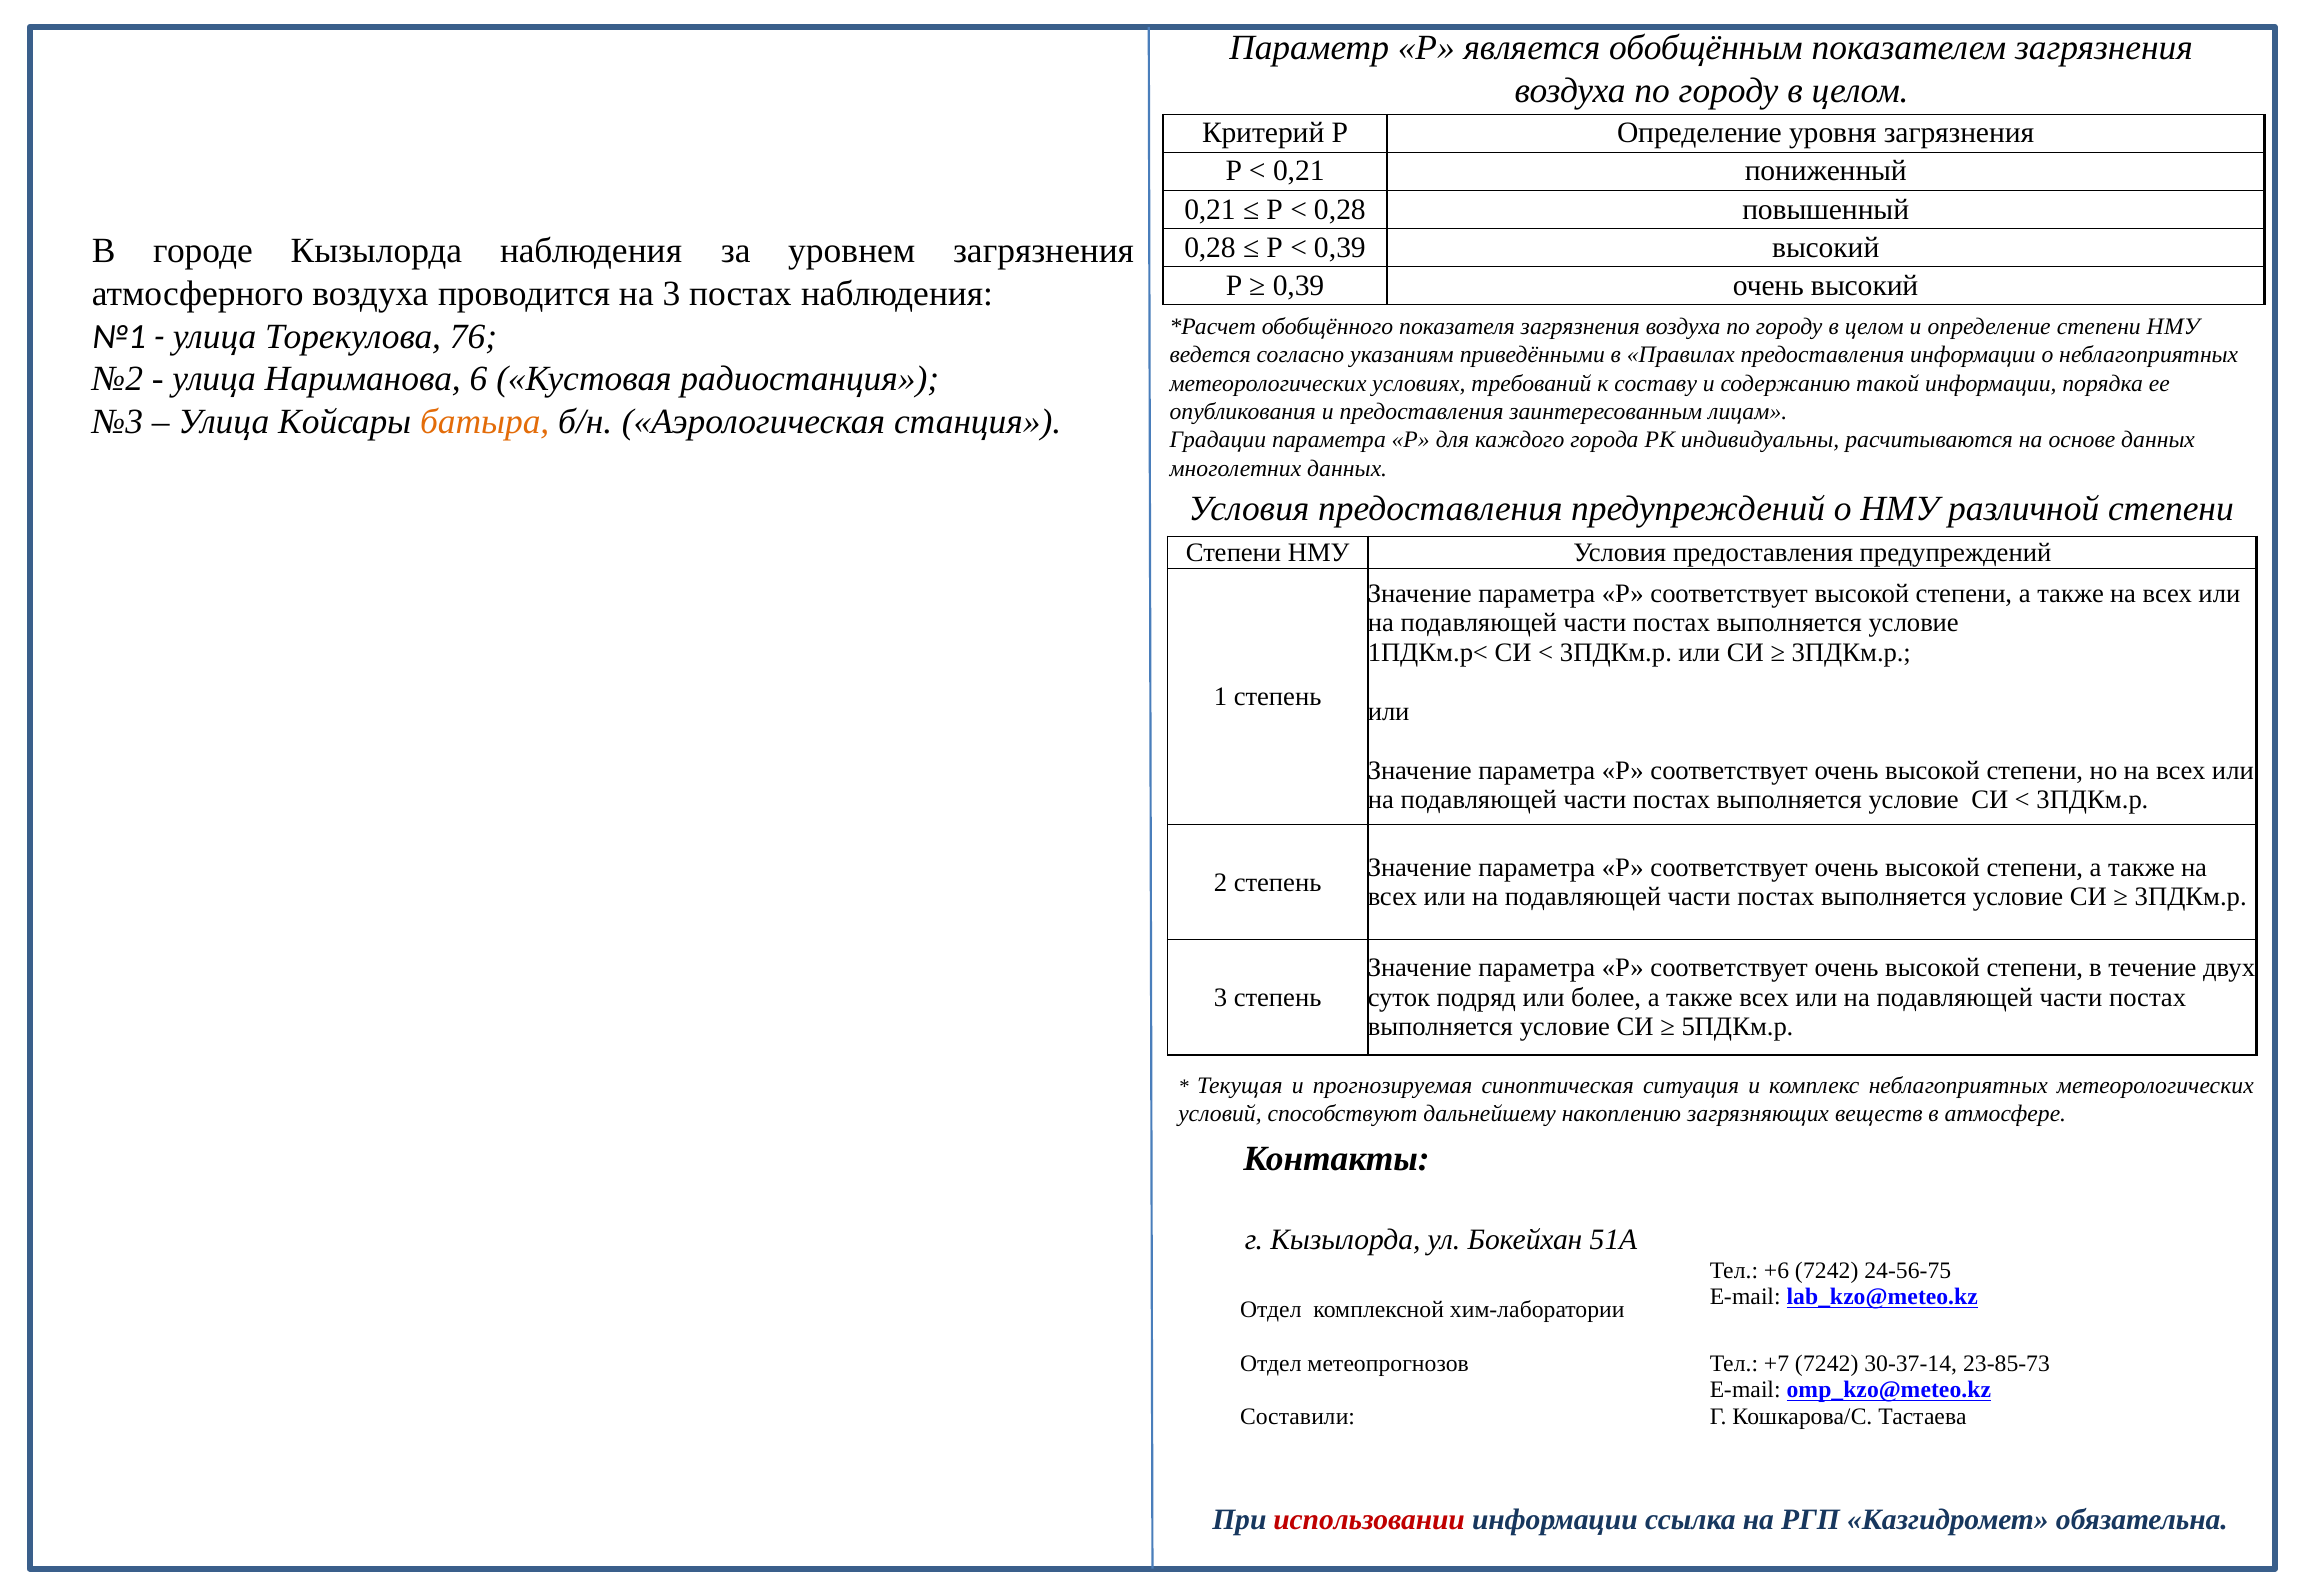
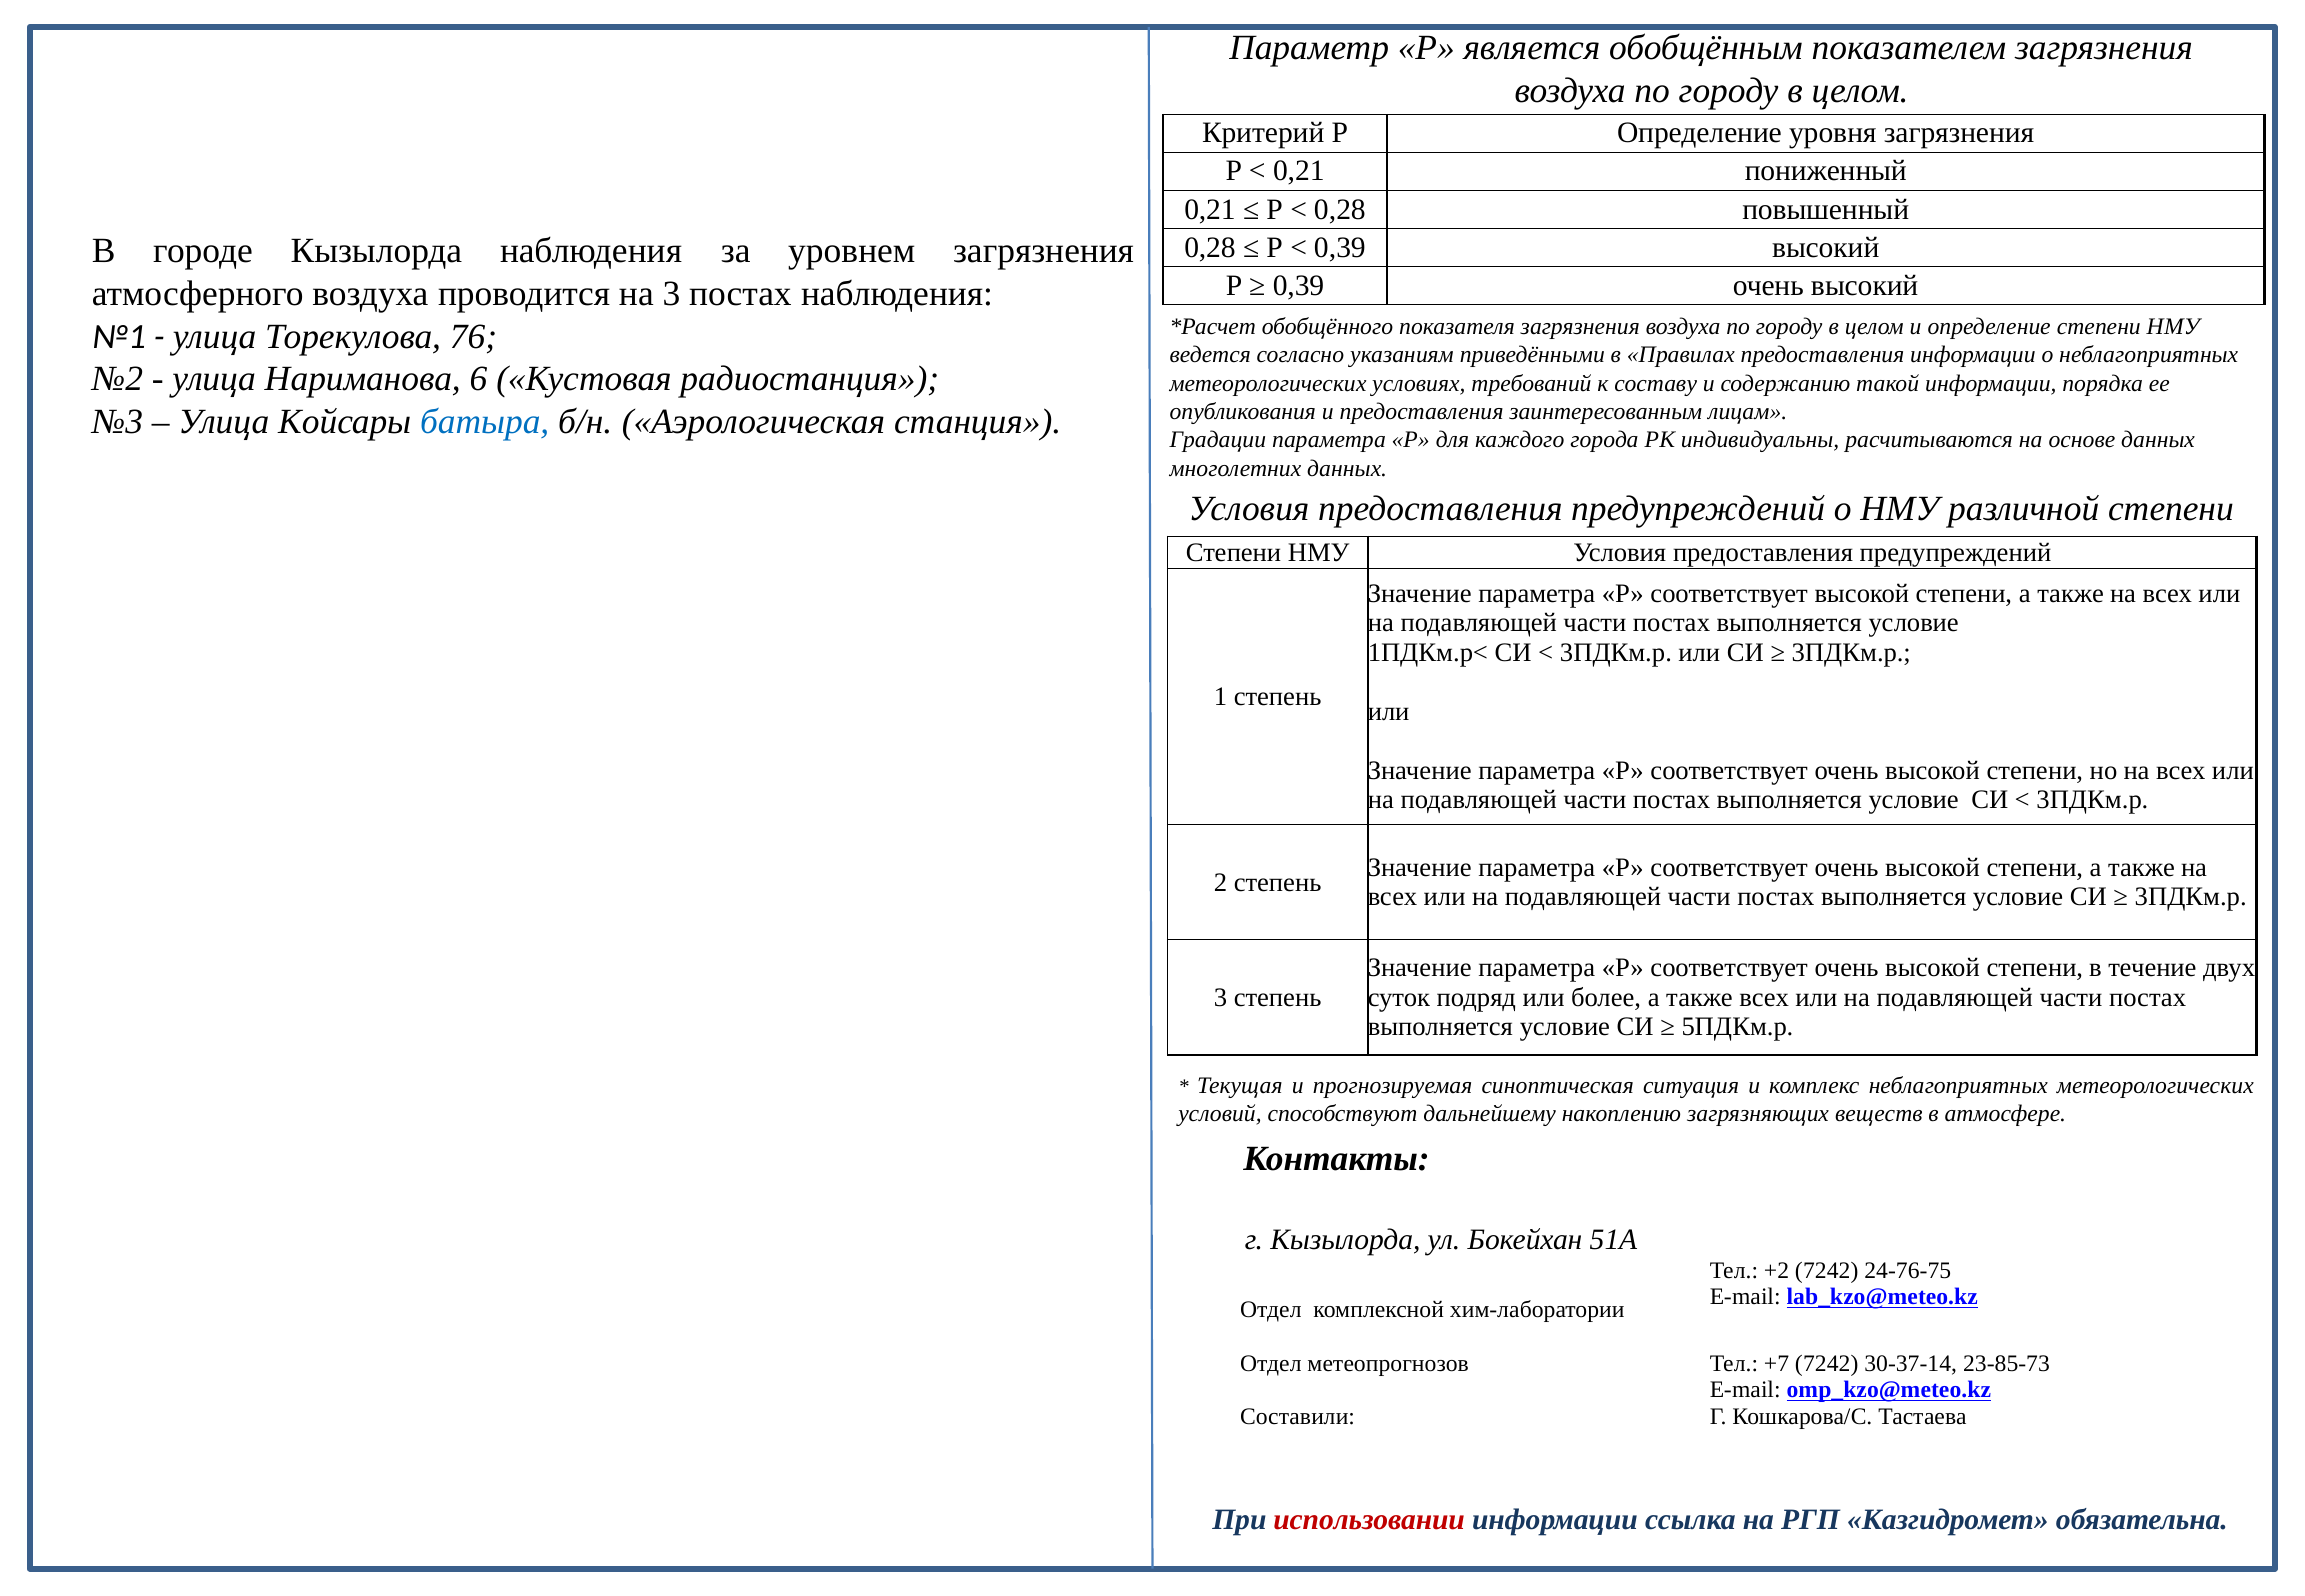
батыра colour: orange -> blue (485, 421)
+6: +6 -> +2 (1776, 1270)
24-56-75: 24-56-75 -> 24-76-75 (1908, 1270)
